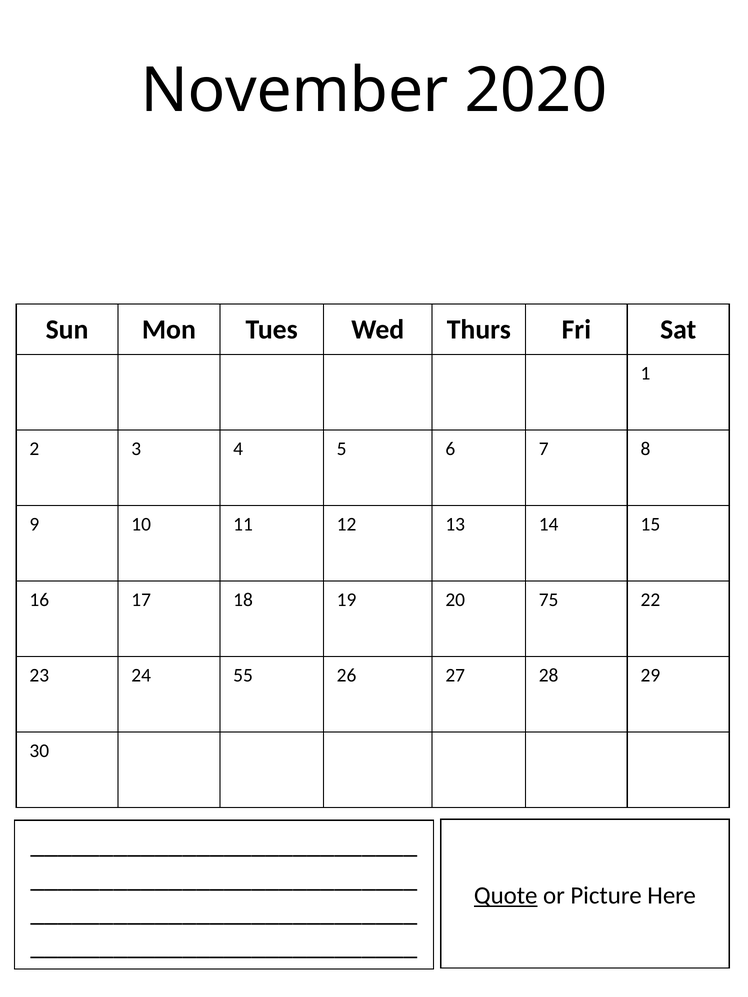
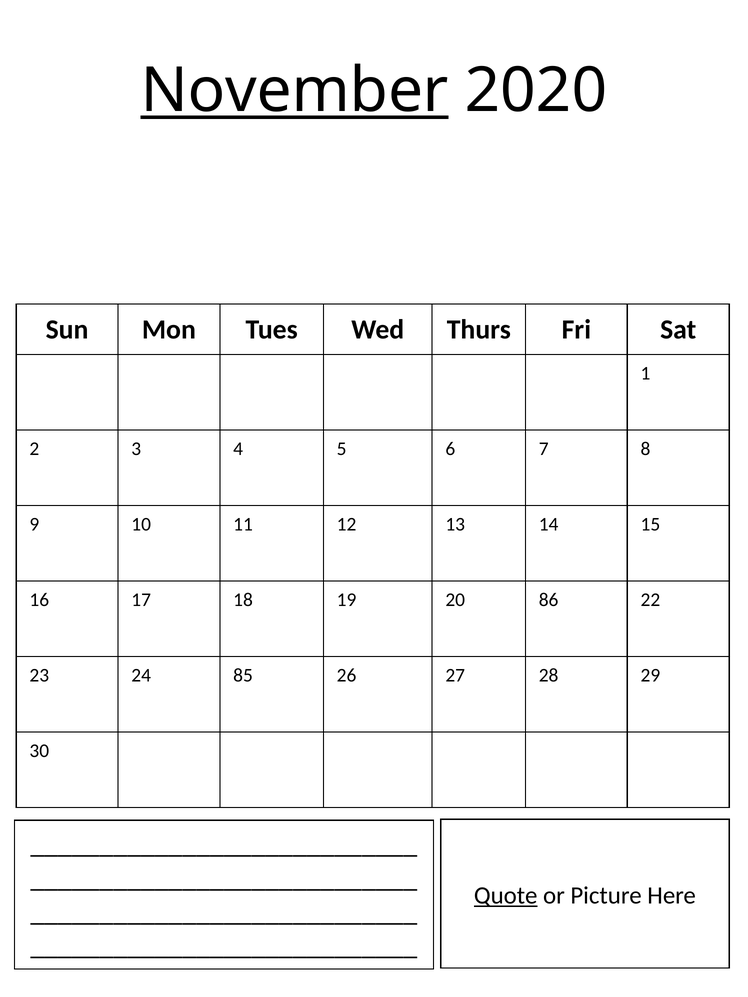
November underline: none -> present (295, 91)
75: 75 -> 86 (549, 600)
55: 55 -> 85 (243, 675)
